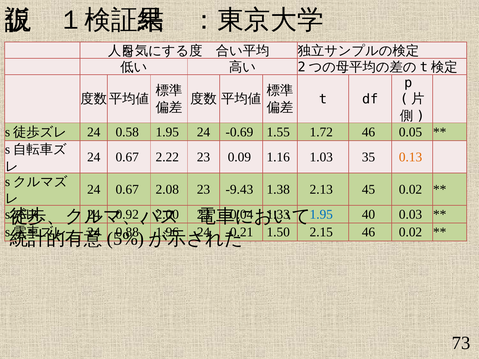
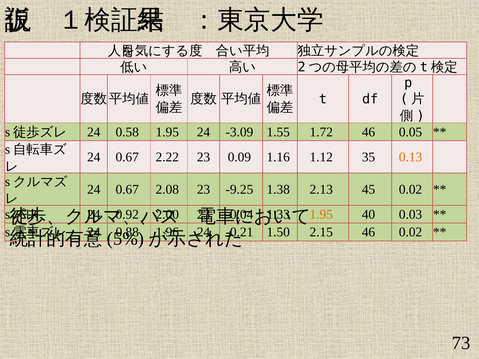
-0.69: -0.69 -> -3.09 (239, 132)
1.03: 1.03 -> 1.12 (321, 157)
-9.43: -9.43 -> -9.25 (239, 190)
1.95 colour: blue -> orange (321, 215)
